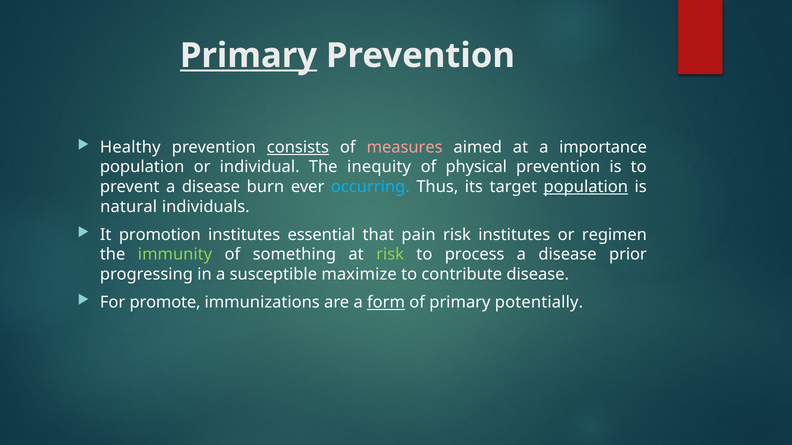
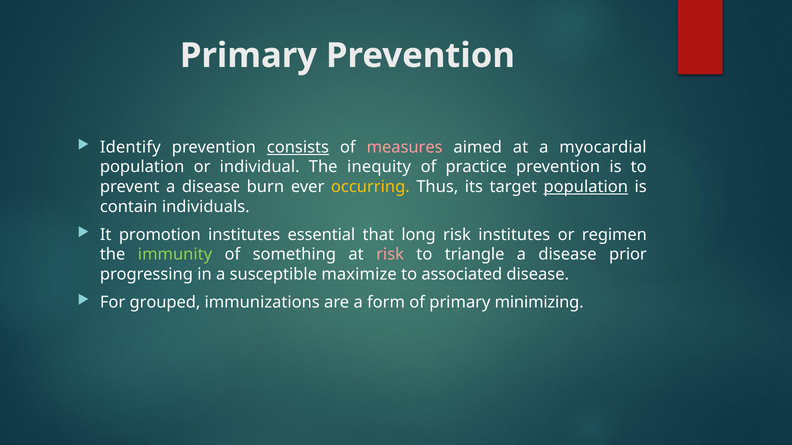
Primary underline: present -> none (248, 56)
Healthy: Healthy -> Identify (130, 147)
importance: importance -> myocardial (603, 147)
physical: physical -> practice (476, 167)
occurring colour: light blue -> yellow (370, 187)
natural: natural -> contain (129, 207)
pain: pain -> long (419, 235)
risk colour: light green -> pink (390, 255)
process: process -> triangle (475, 255)
contribute: contribute -> associated (462, 275)
promote: promote -> grouped (165, 303)
form underline: present -> none (386, 303)
potentially: potentially -> minimizing (539, 303)
